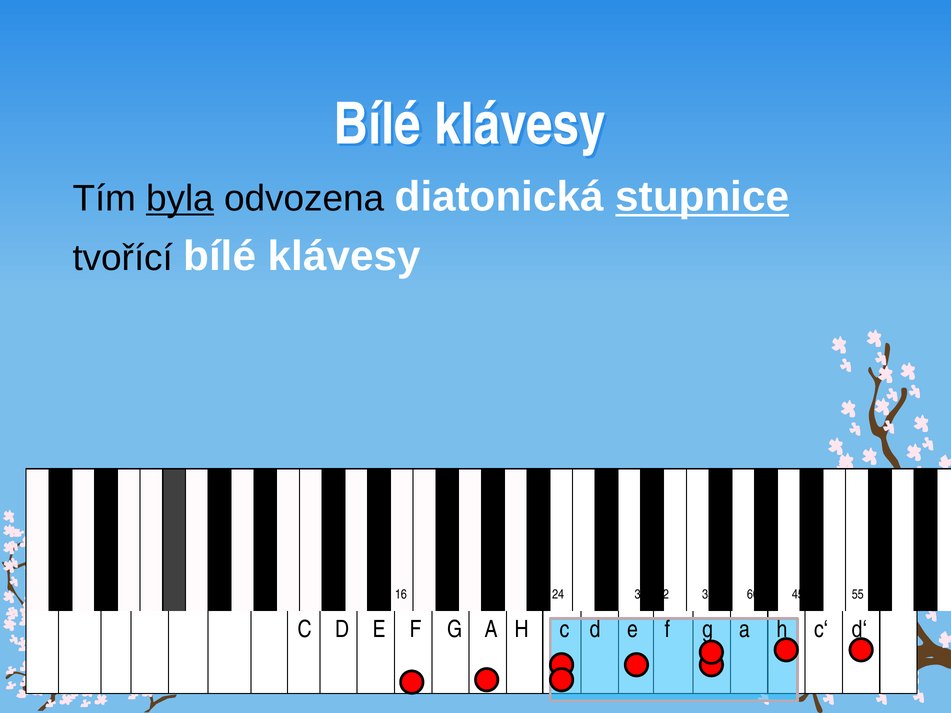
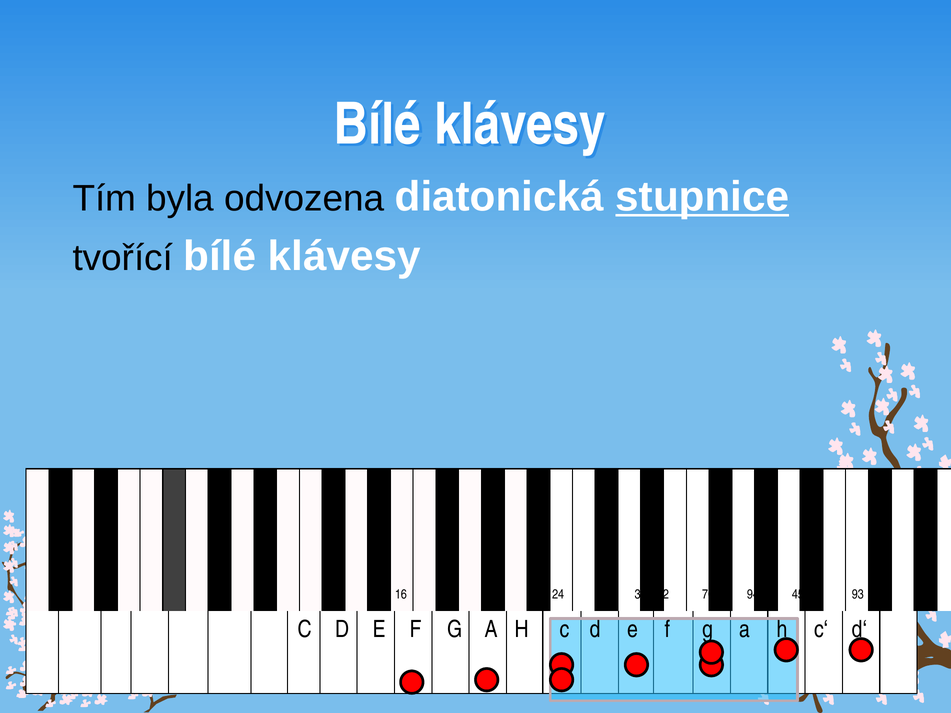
byla underline: present -> none (180, 199)
35: 35 -> 76 (708, 595)
60: 60 -> 94 (753, 595)
55: 55 -> 93 (858, 595)
